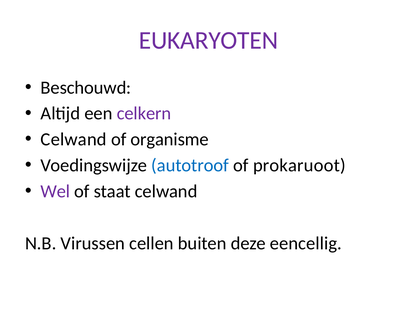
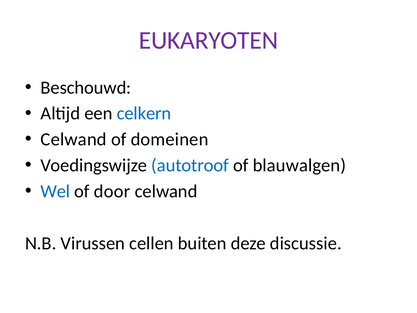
celkern colour: purple -> blue (144, 113)
organisme: organisme -> domeinen (170, 139)
prokaruoot: prokaruoot -> blauwalgen (299, 165)
Wel colour: purple -> blue (55, 191)
staat: staat -> door (112, 191)
eencellig: eencellig -> discussie (306, 243)
